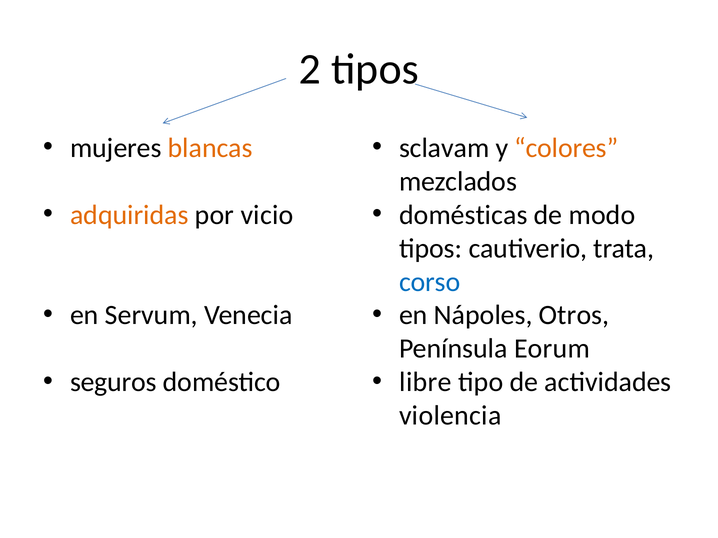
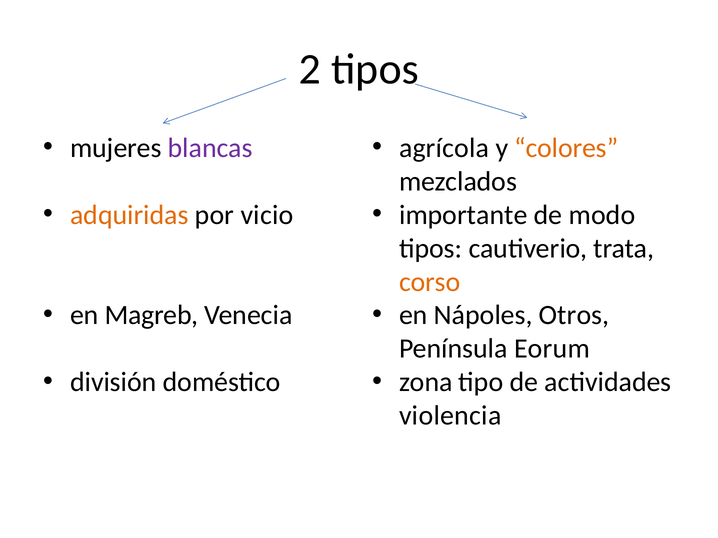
blancas colour: orange -> purple (210, 148)
sclavam: sclavam -> agrícola (444, 148)
domésticas: domésticas -> importante (463, 215)
corso colour: blue -> orange (430, 282)
Servum: Servum -> Magreb (151, 316)
seguros: seguros -> división (113, 383)
libre: libre -> zona (426, 383)
